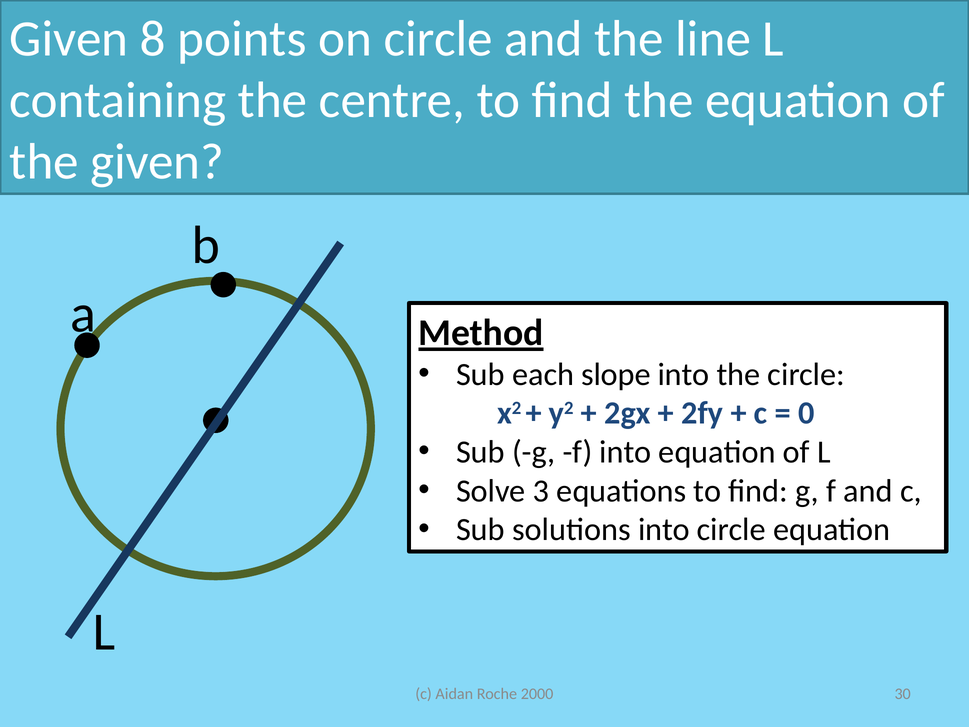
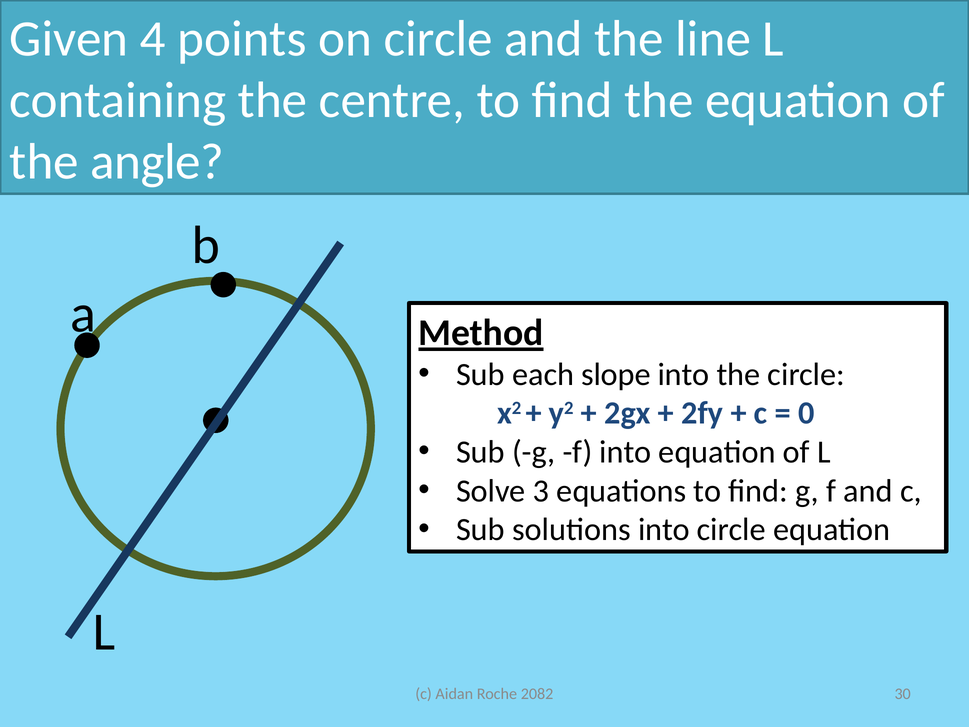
8: 8 -> 4 (153, 39)
the given: given -> angle (157, 162)
2000: 2000 -> 2082 (537, 694)
